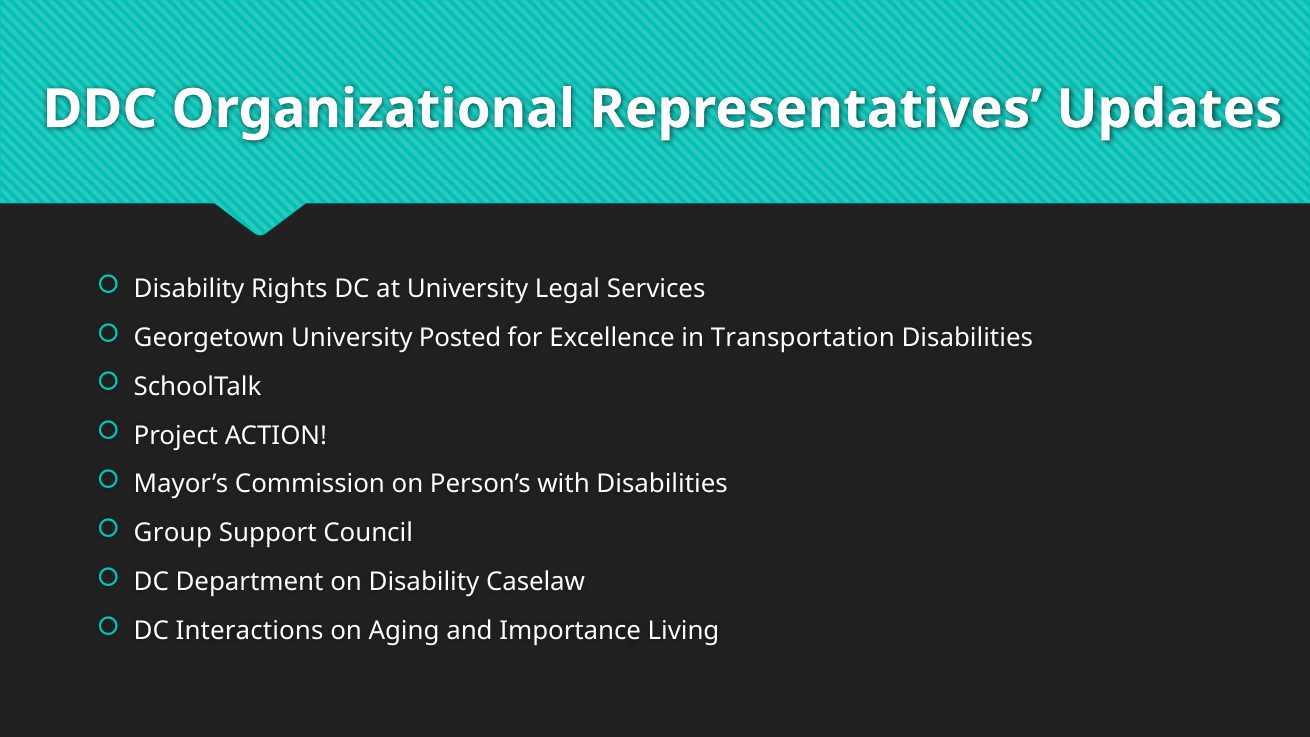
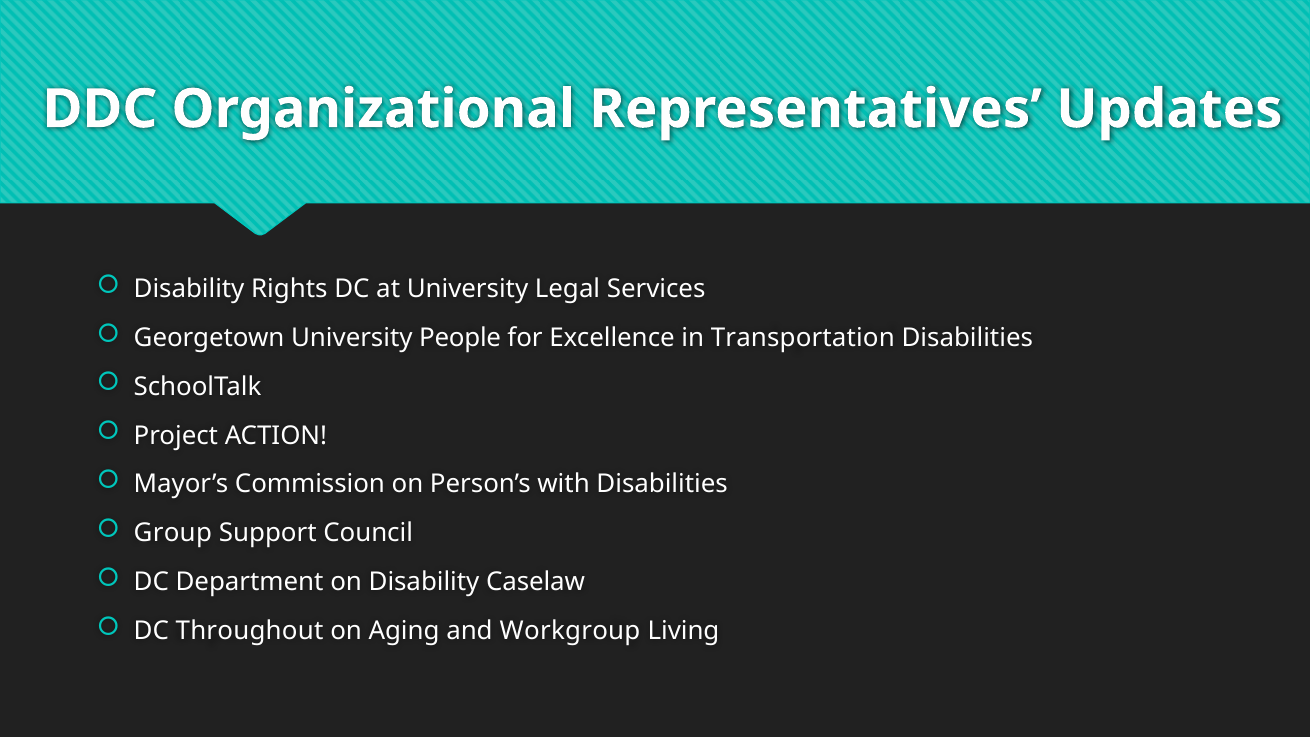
Posted: Posted -> People (460, 338)
Interactions: Interactions -> Throughout (250, 631)
Importance: Importance -> Workgroup (570, 631)
